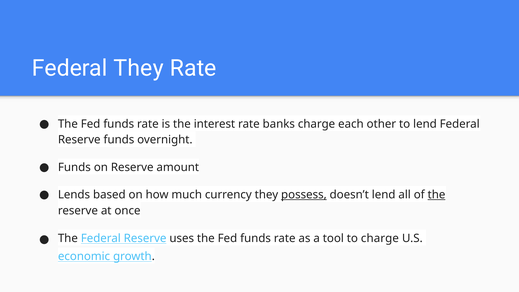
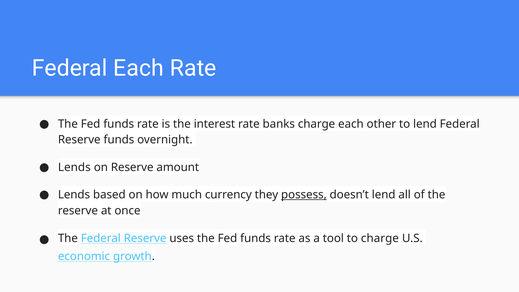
Federal They: They -> Each (139, 68)
Funds: Funds -> Lends (74, 167)
the underline: present -> none (437, 195)
